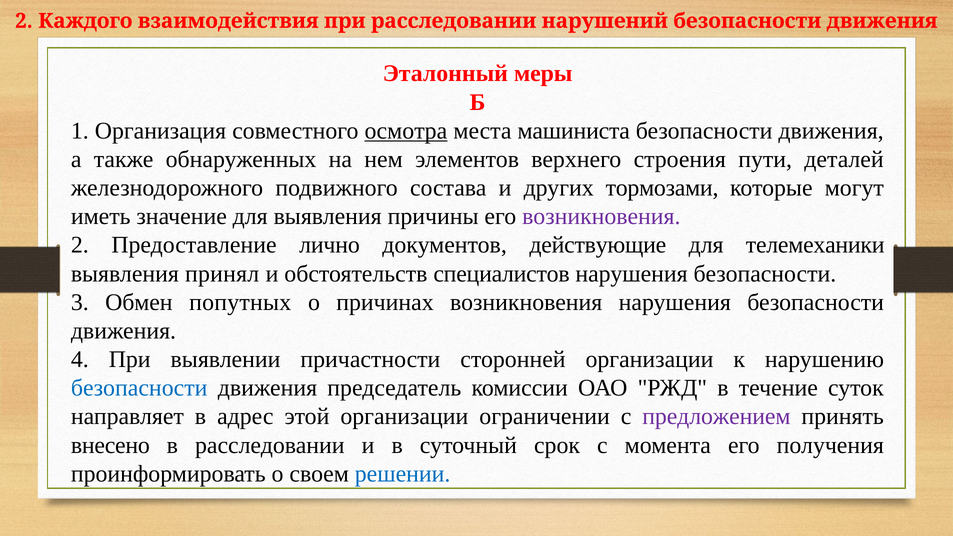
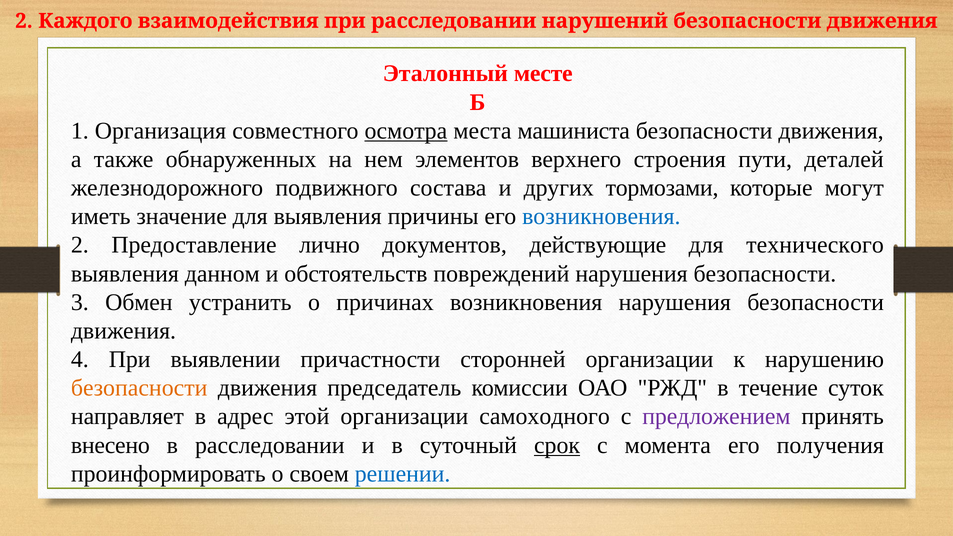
меры: меры -> месте (543, 74)
возникновения colour: purple -> blue (601, 217)
телемеханики: телемеханики -> технического (815, 245)
принял: принял -> данном (222, 274)
специалистов: специалистов -> повреждений (501, 274)
попутных: попутных -> устранить (240, 302)
безопасности colour: blue -> orange (139, 388)
ограничении: ограничении -> самоходного (545, 417)
срок underline: none -> present (557, 445)
